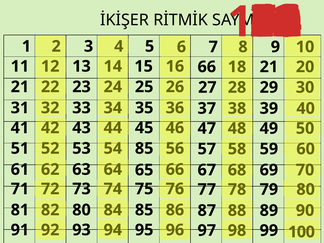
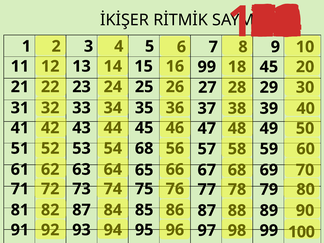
66: 66 -> 99 (207, 67)
21: 21 -> 45 (269, 67)
85: 85 -> 68 (144, 148)
80: 80 -> 87 (82, 210)
